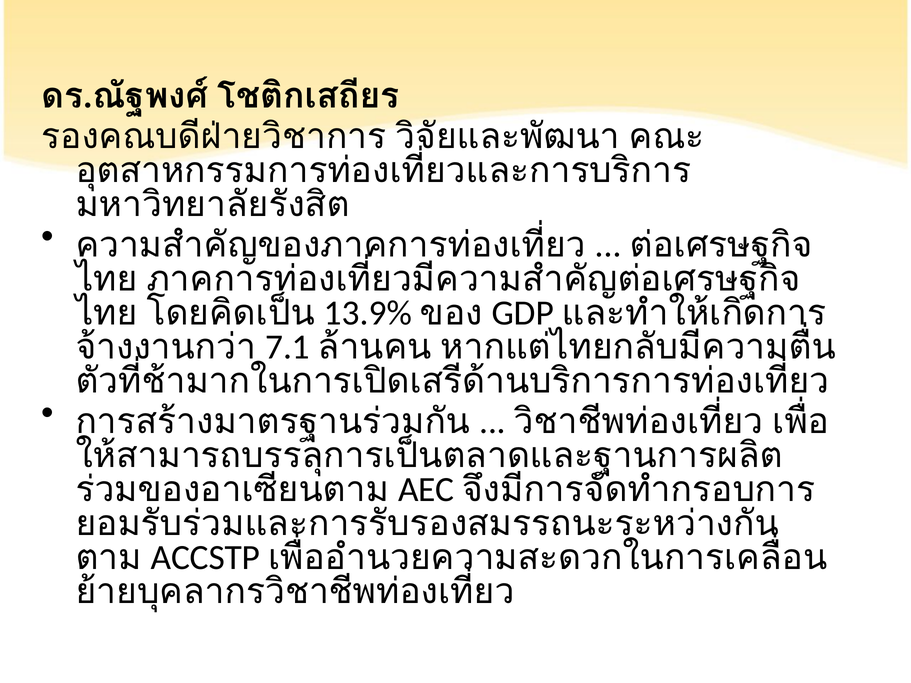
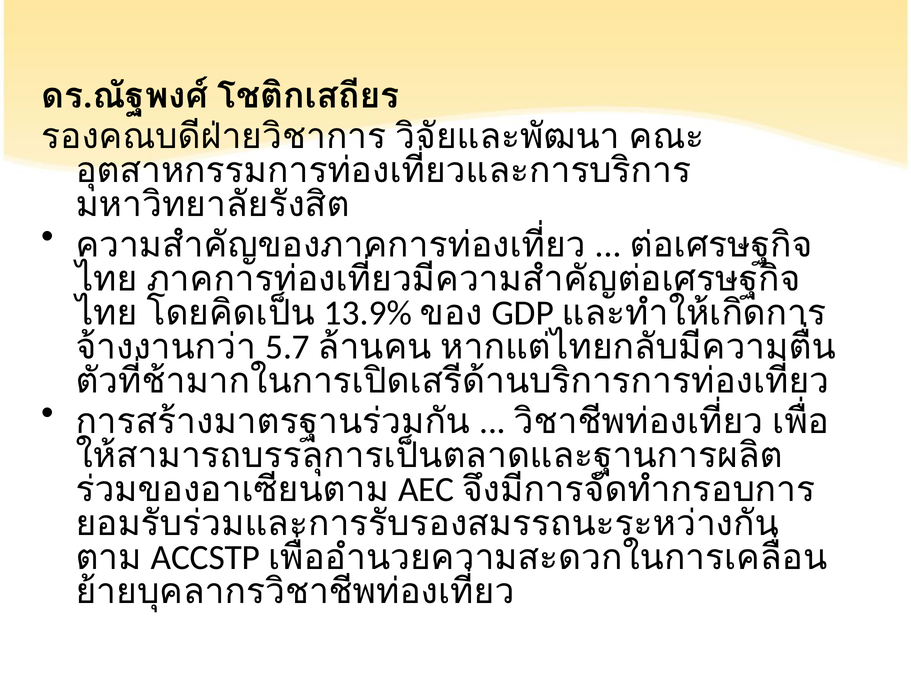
7.1: 7.1 -> 5.7 (288, 347)
